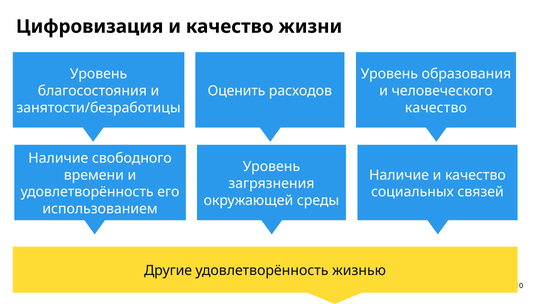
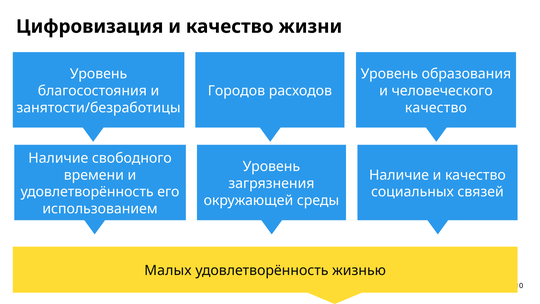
Оценить: Оценить -> Городов (236, 91)
Другие: Другие -> Малых (168, 270)
